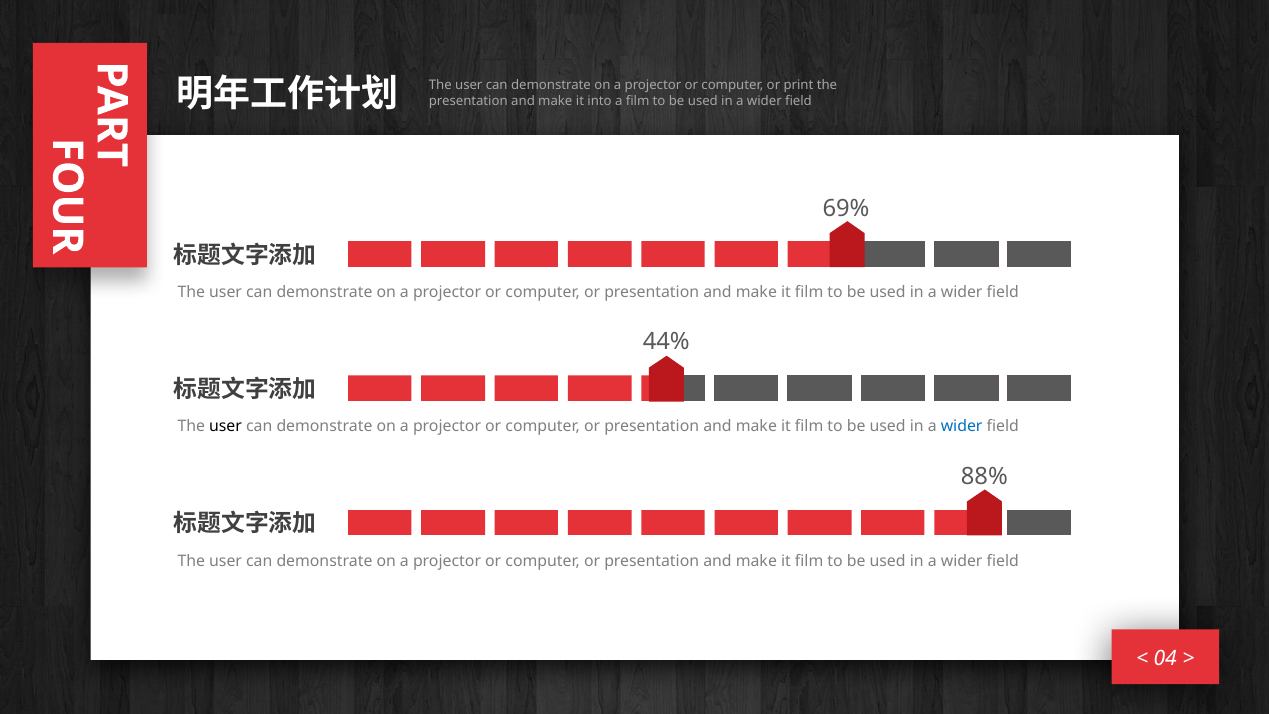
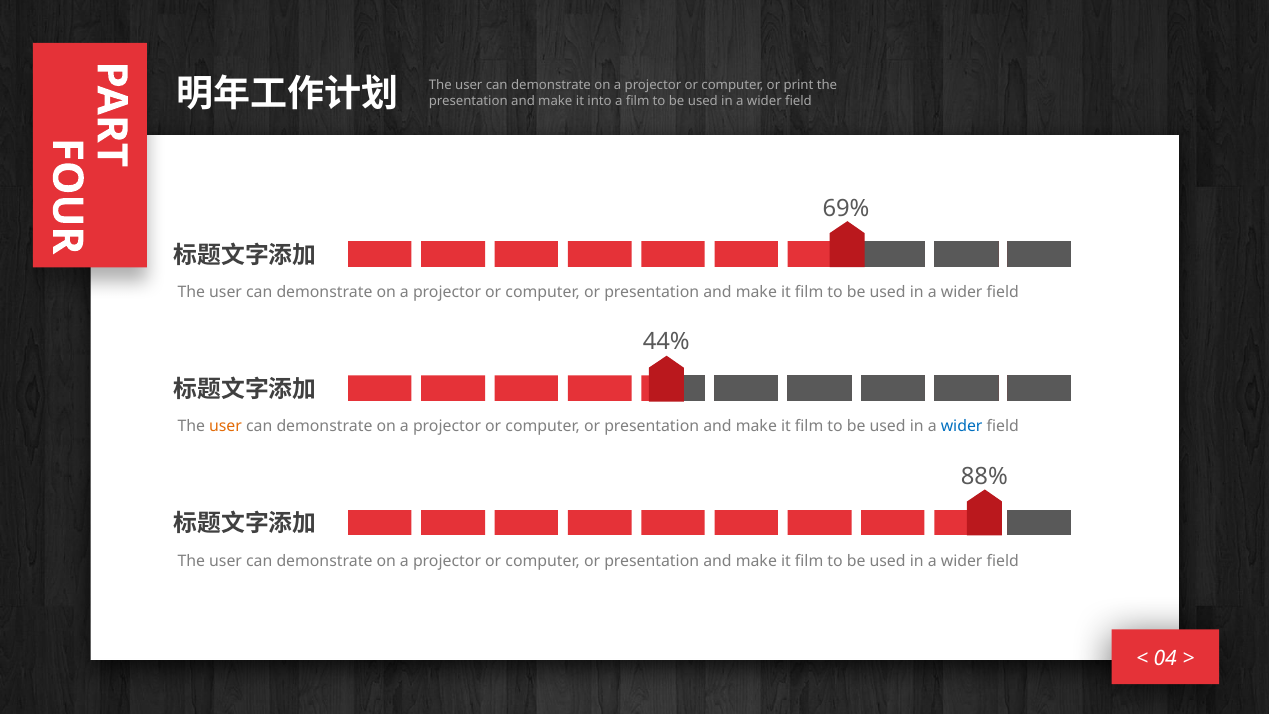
user colour: black -> orange (226, 427)
